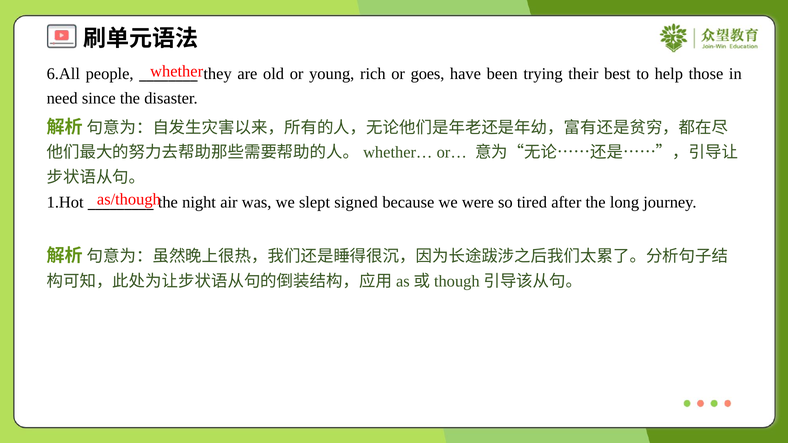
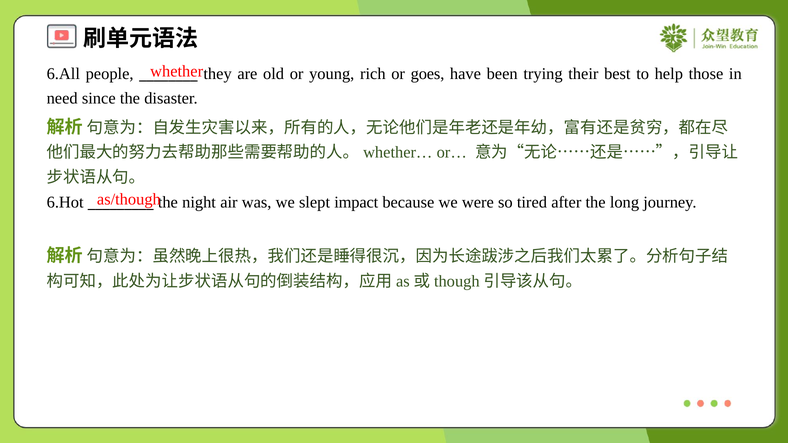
1.Hot: 1.Hot -> 6.Hot (65, 202)
signed: signed -> impact (356, 202)
